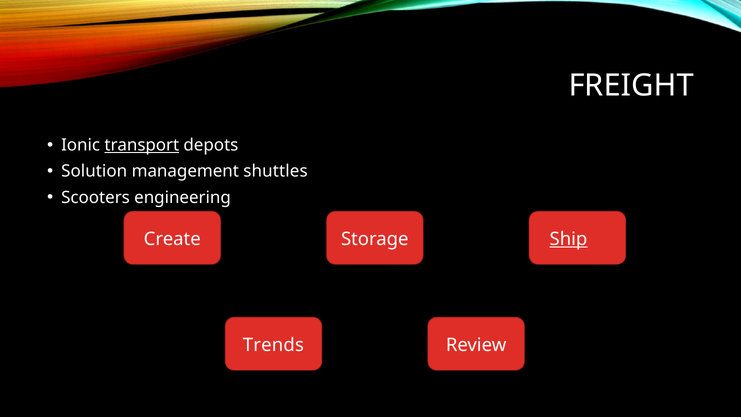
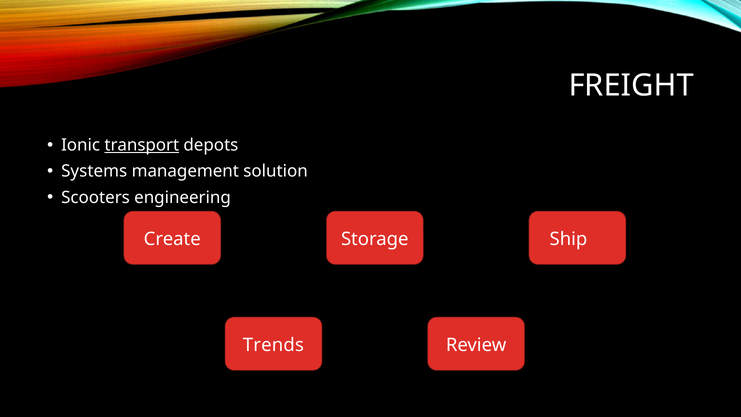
Solution: Solution -> Systems (94, 171)
shuttles: shuttles -> solution (276, 171)
Ship underline: present -> none (568, 239)
